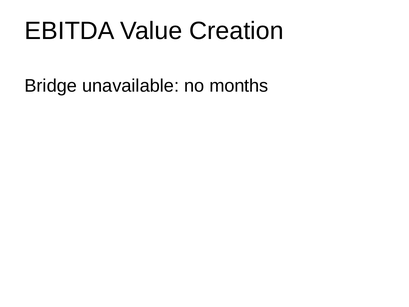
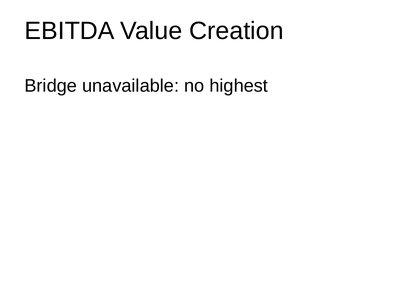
months: months -> highest (239, 86)
